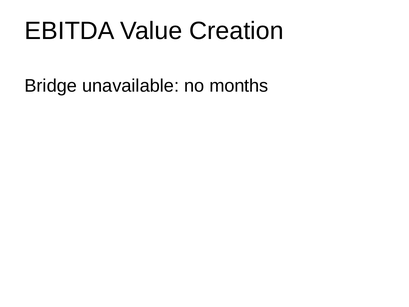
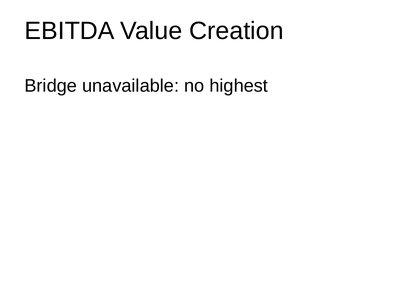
months: months -> highest (239, 86)
